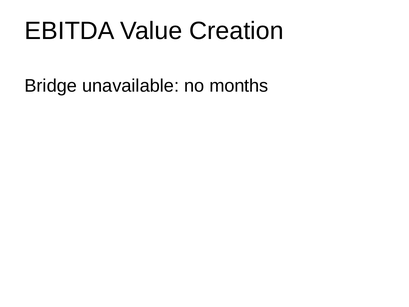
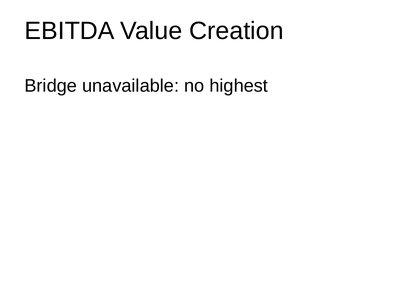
months: months -> highest (239, 86)
